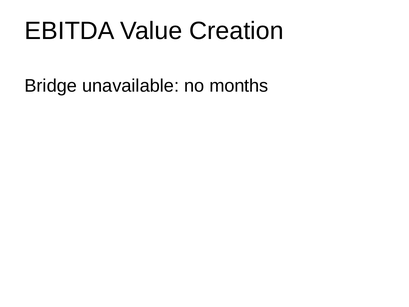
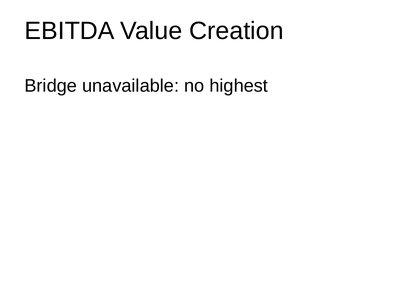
months: months -> highest (239, 86)
